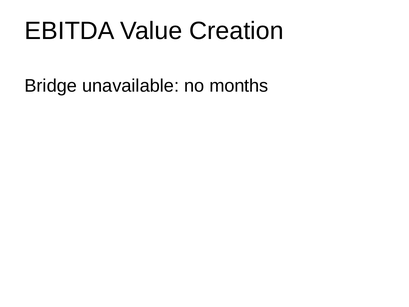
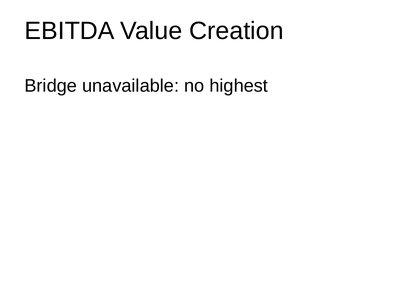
months: months -> highest (239, 86)
